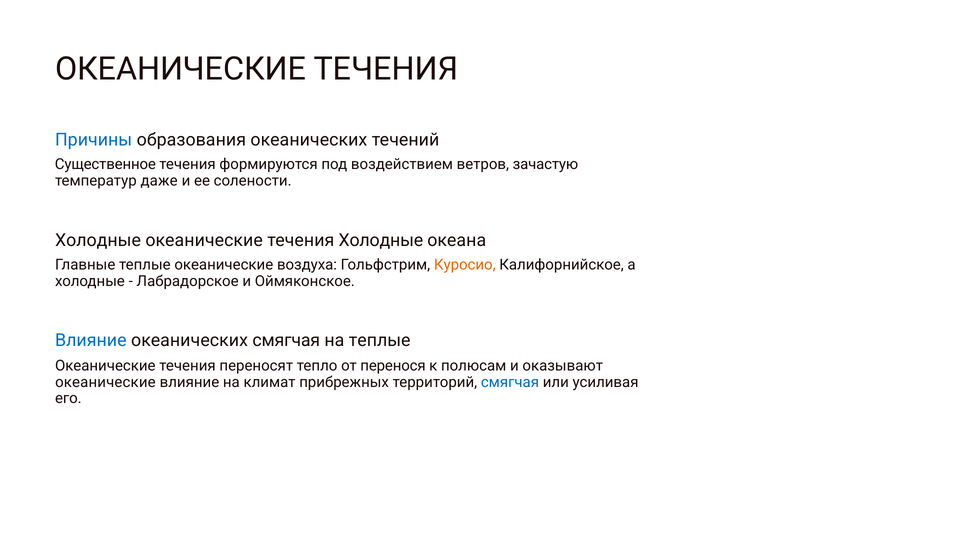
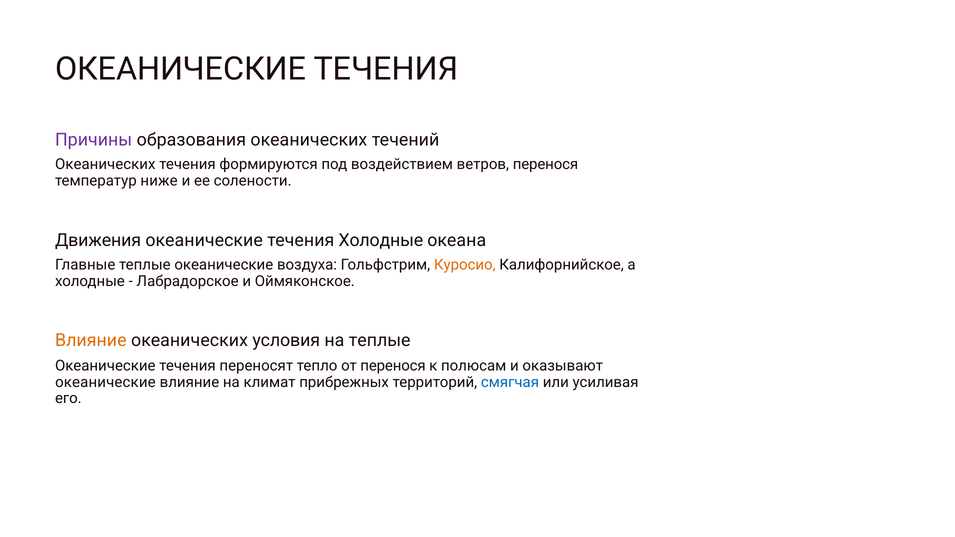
Причины colour: blue -> purple (94, 140)
Существенное: Существенное -> Океанических (105, 164)
ветров зачастую: зачастую -> перенося (545, 164)
даже: даже -> ниже (159, 181)
Холодные: Холодные -> Движения (98, 240)
Влияние colour: blue -> orange (91, 341)
океанических смягчая: смягчая -> условия (286, 341)
